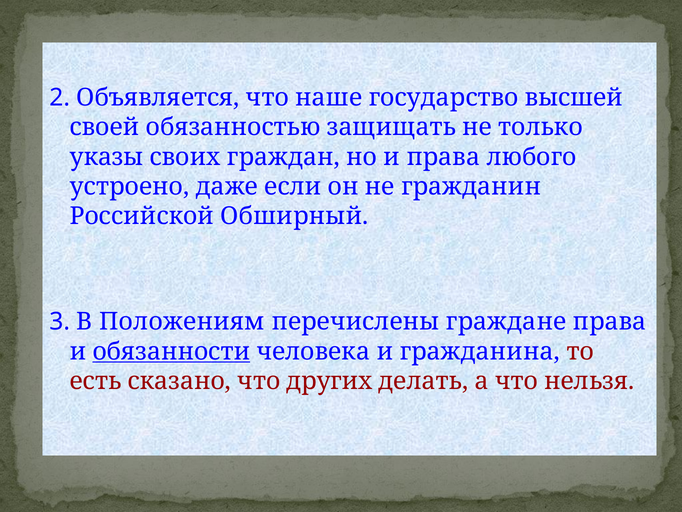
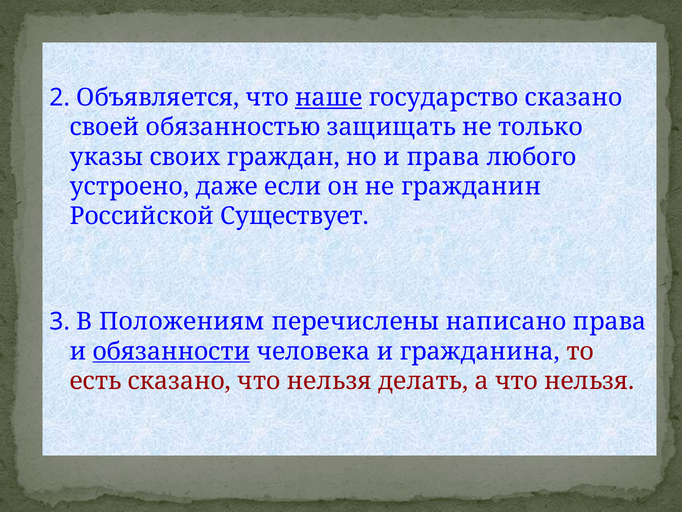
наше underline: none -> present (329, 98)
государство высшей: высшей -> сказано (574, 98)
Обширный: Обширный -> Существует (295, 216)
граждане: граждане -> написано (506, 322)
сказано что других: других -> нельзя (329, 381)
